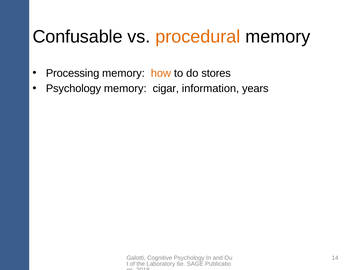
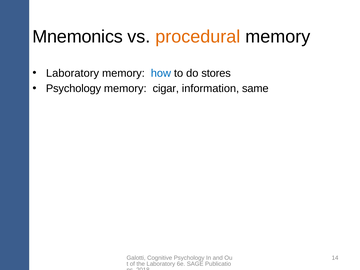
Confusable: Confusable -> Mnemonics (78, 37)
Processing: Processing -> Laboratory (73, 73)
how colour: orange -> blue (161, 73)
years: years -> same (255, 89)
